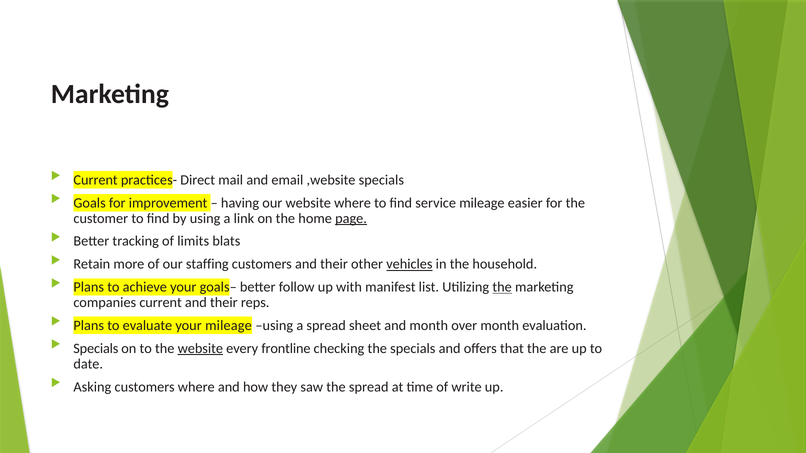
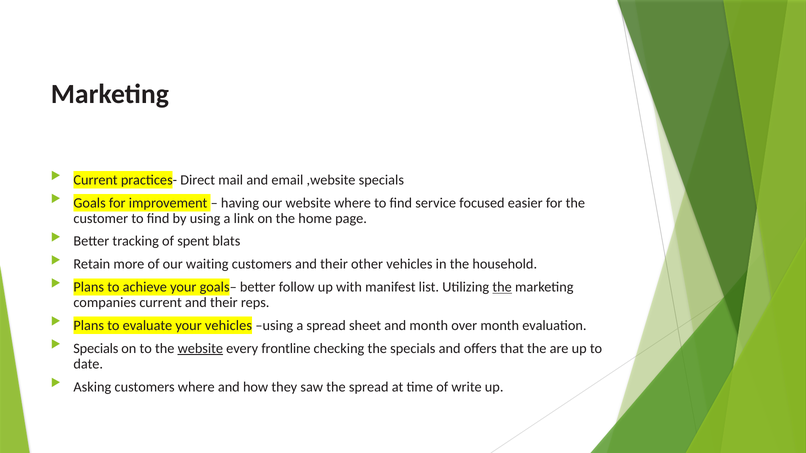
service mileage: mileage -> focused (482, 203)
page underline: present -> none (351, 218)
limits: limits -> spent (193, 241)
staffing: staffing -> waiting (207, 264)
vehicles underline: present -> none (409, 264)
your mileage: mileage -> vehicles (228, 326)
